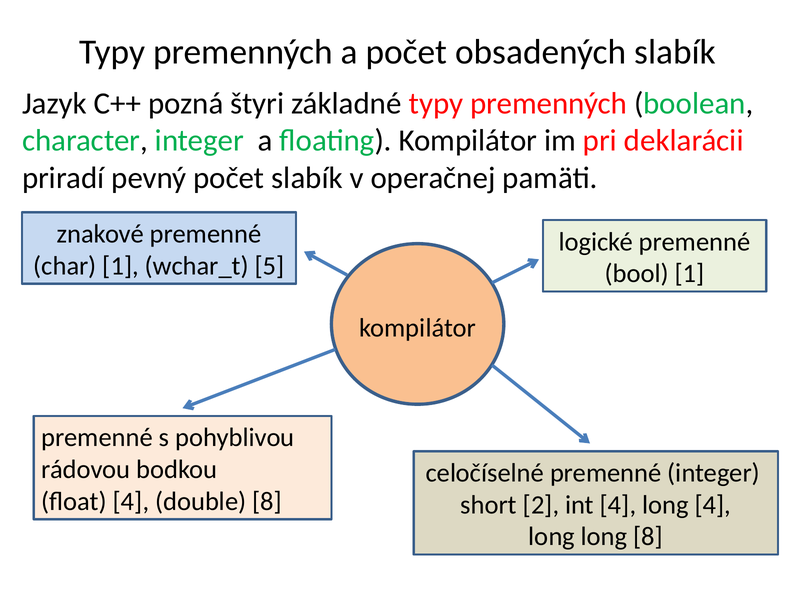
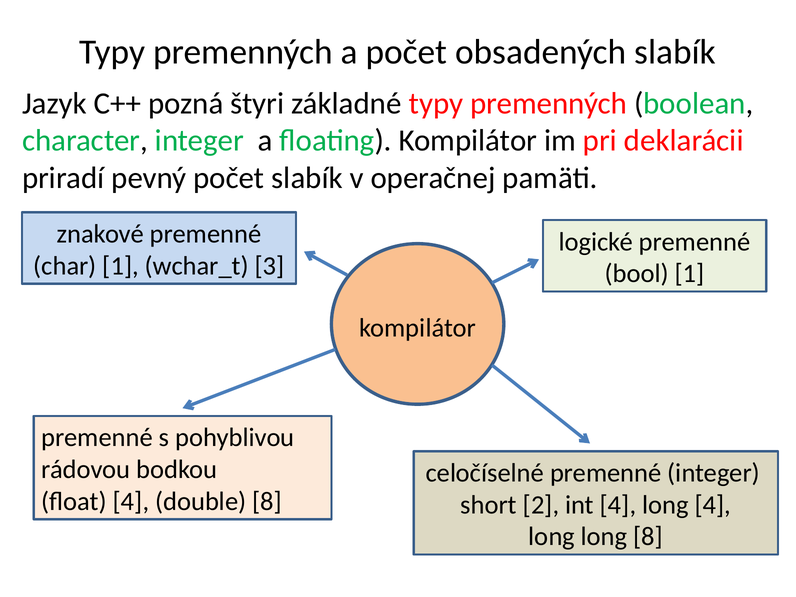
5: 5 -> 3 (270, 266)
